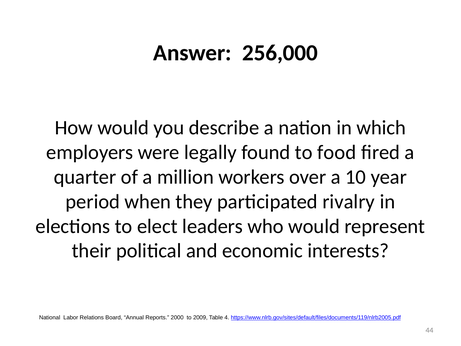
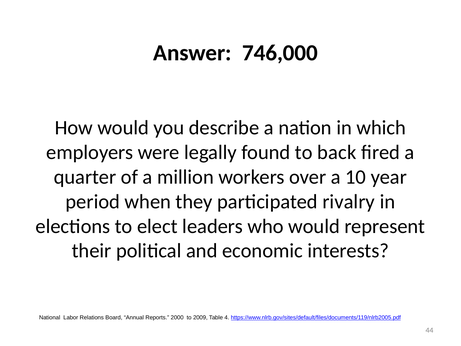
256,000: 256,000 -> 746,000 (280, 53)
food: food -> back (337, 152)
